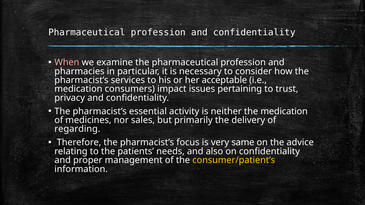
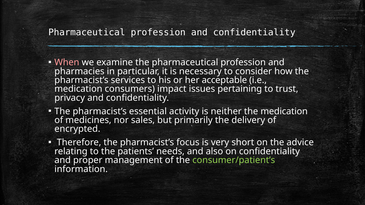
regarding: regarding -> encrypted (77, 129)
same: same -> short (243, 143)
consumer/patient’s colour: yellow -> light green (234, 160)
